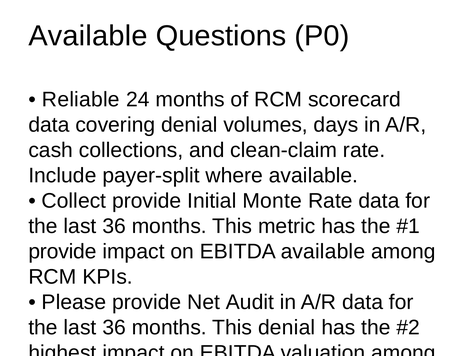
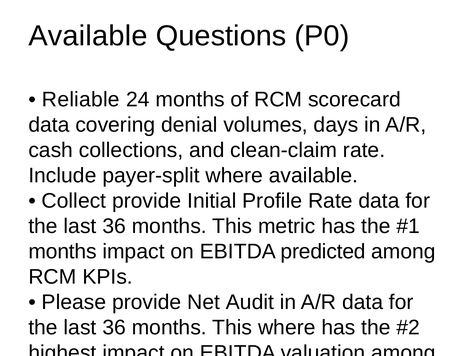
Monte: Monte -> Profile (272, 201)
provide: provide -> months (63, 252)
EBITDA available: available -> predicted (323, 252)
This denial: denial -> where (287, 328)
